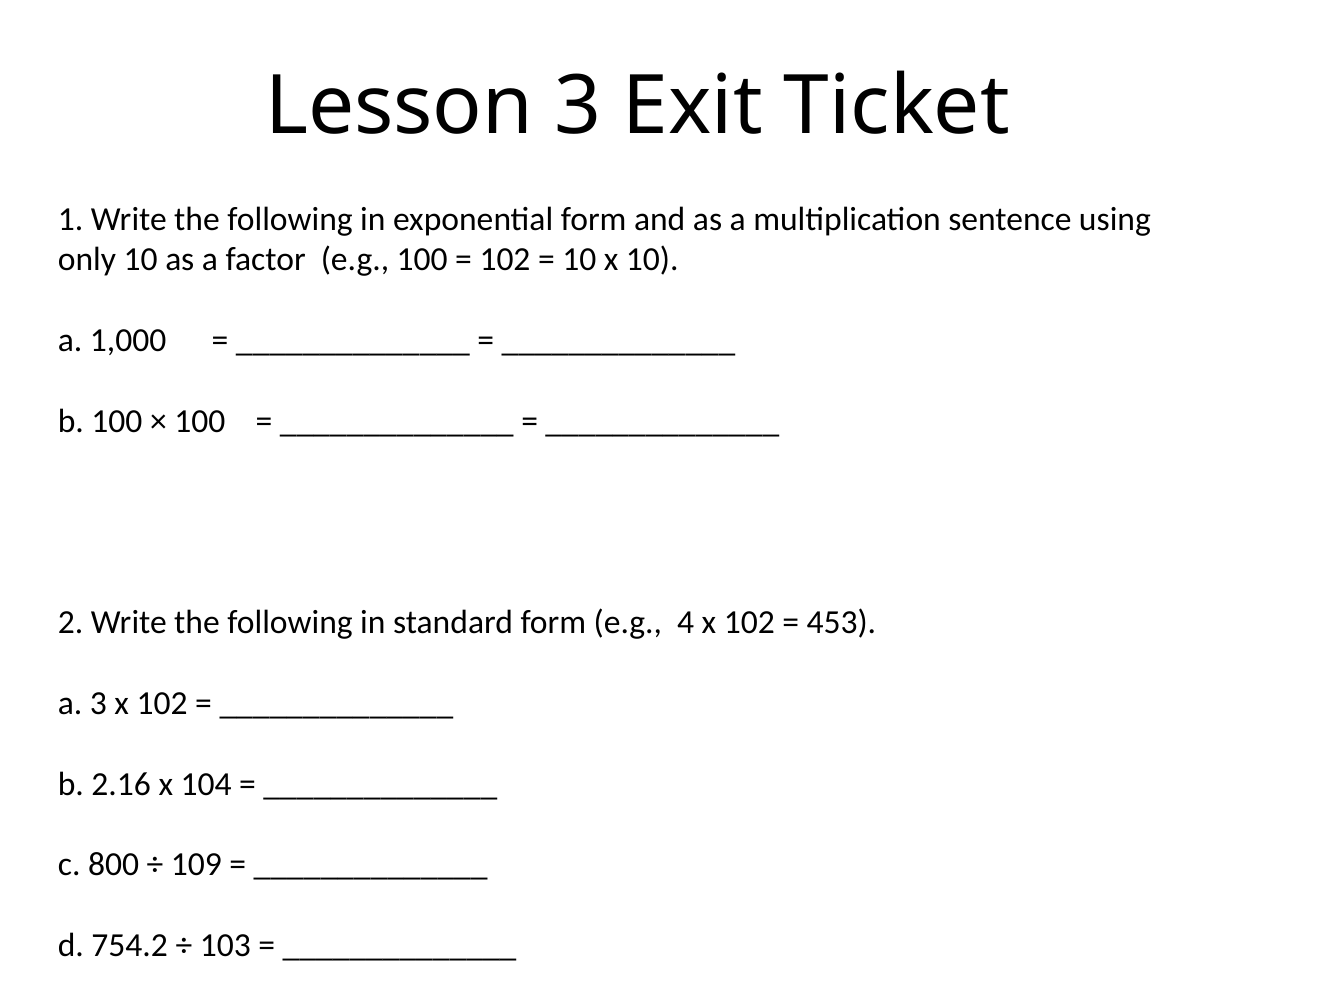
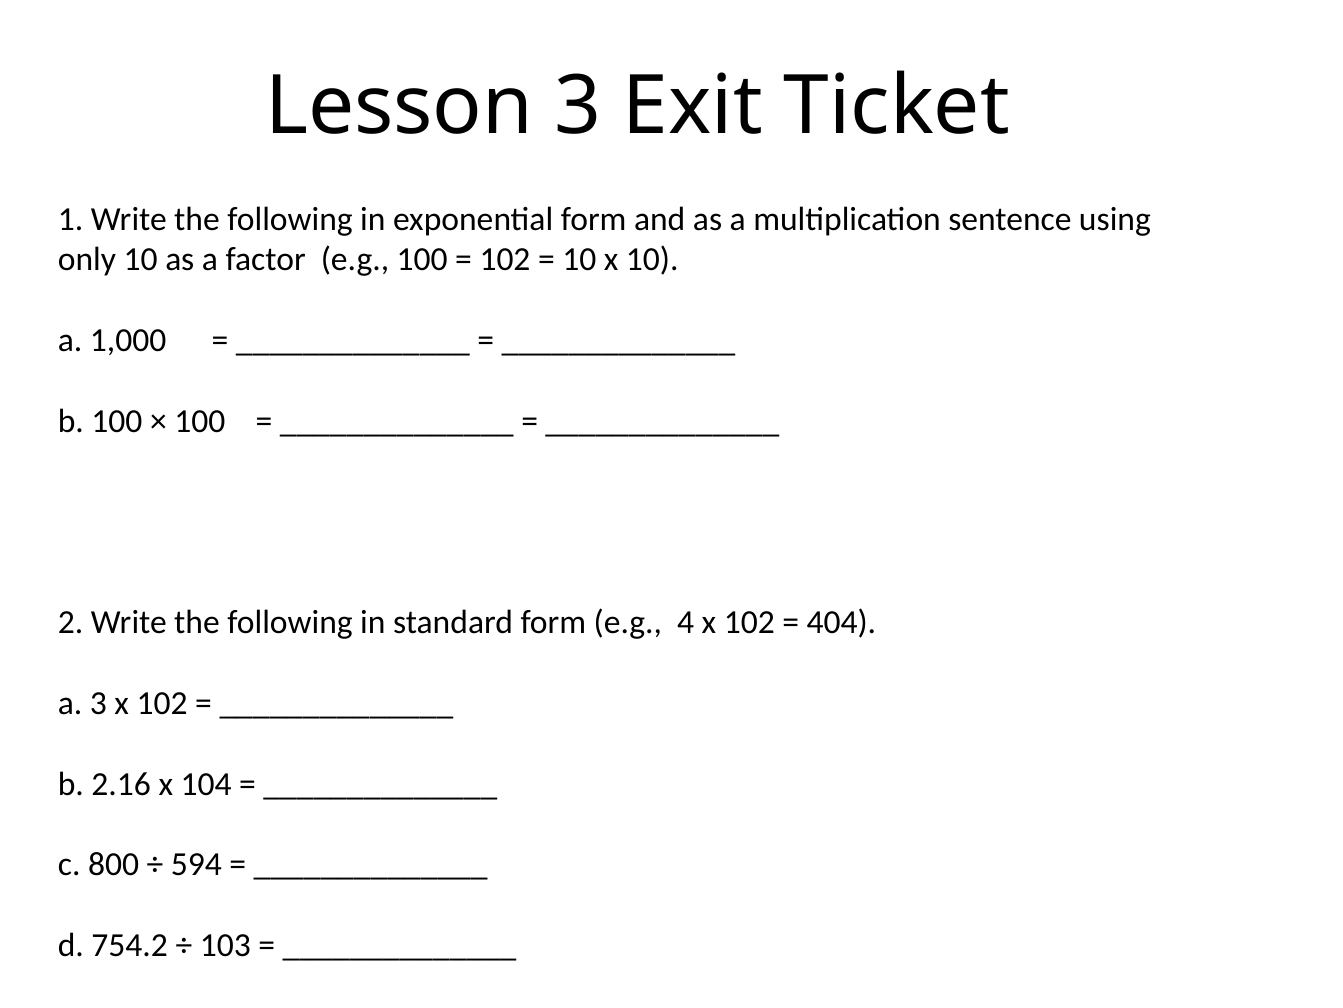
453: 453 -> 404 (841, 622)
109: 109 -> 594 (196, 864)
